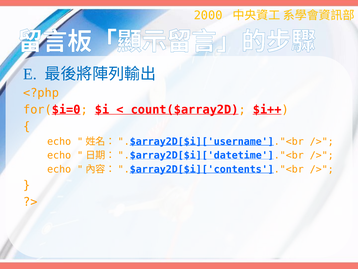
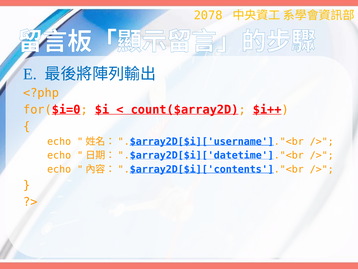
2000: 2000 -> 2078 (208, 15)
